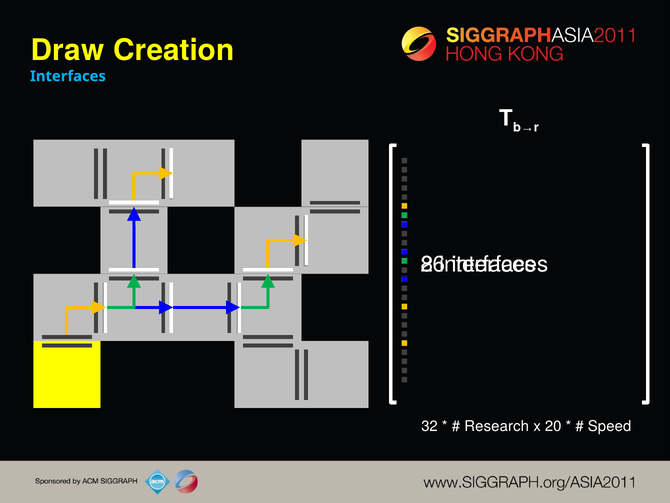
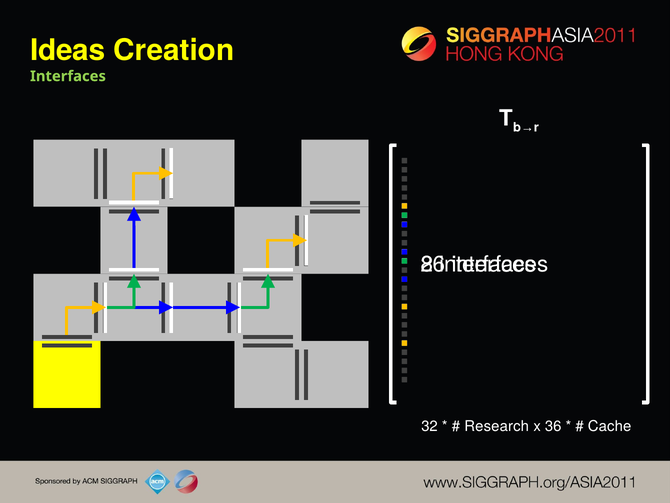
Draw: Draw -> Ideas (68, 50)
Interfaces colour: light blue -> light green (68, 76)
20: 20 -> 36 (553, 426)
Speed: Speed -> Cache (610, 426)
